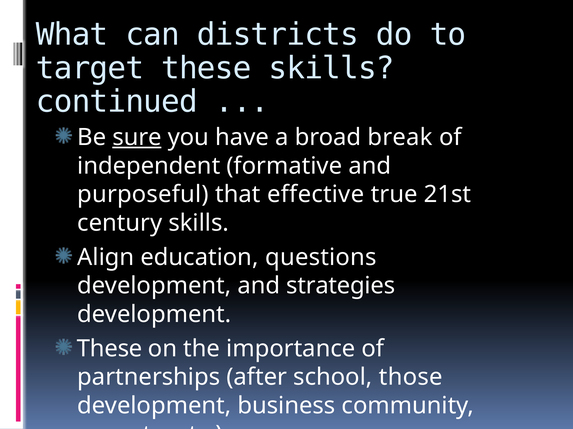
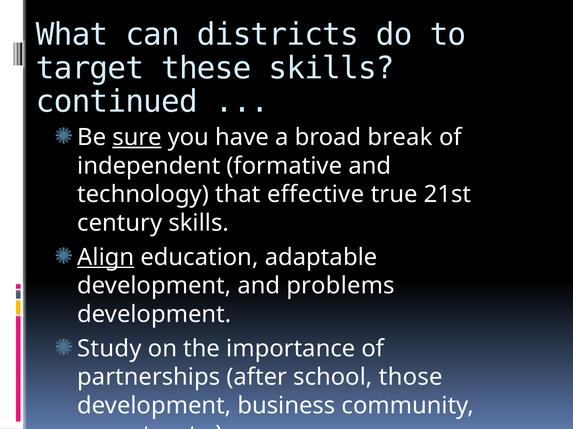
purposeful: purposeful -> technology (143, 195)
Align underline: none -> present (106, 258)
questions: questions -> adaptable (321, 258)
strategies: strategies -> problems (341, 286)
These: These -> Study (109, 349)
